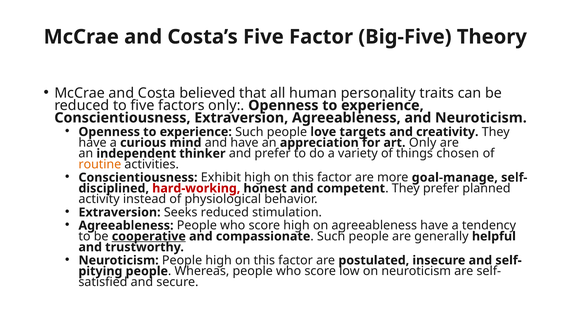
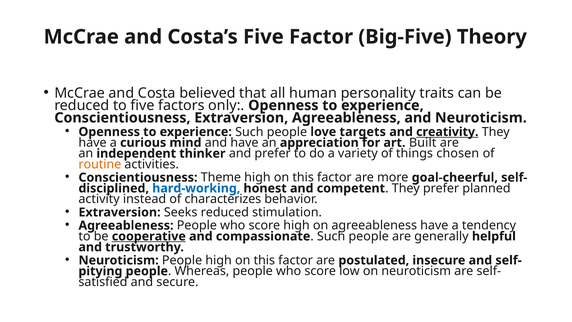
creativity underline: none -> present (447, 132)
art Only: Only -> Built (423, 143)
Exhibit: Exhibit -> Theme (221, 177)
goal-manage: goal-manage -> goal-cheerful (455, 177)
hard-working colour: red -> blue (196, 188)
physiological: physiological -> characterizes (223, 199)
